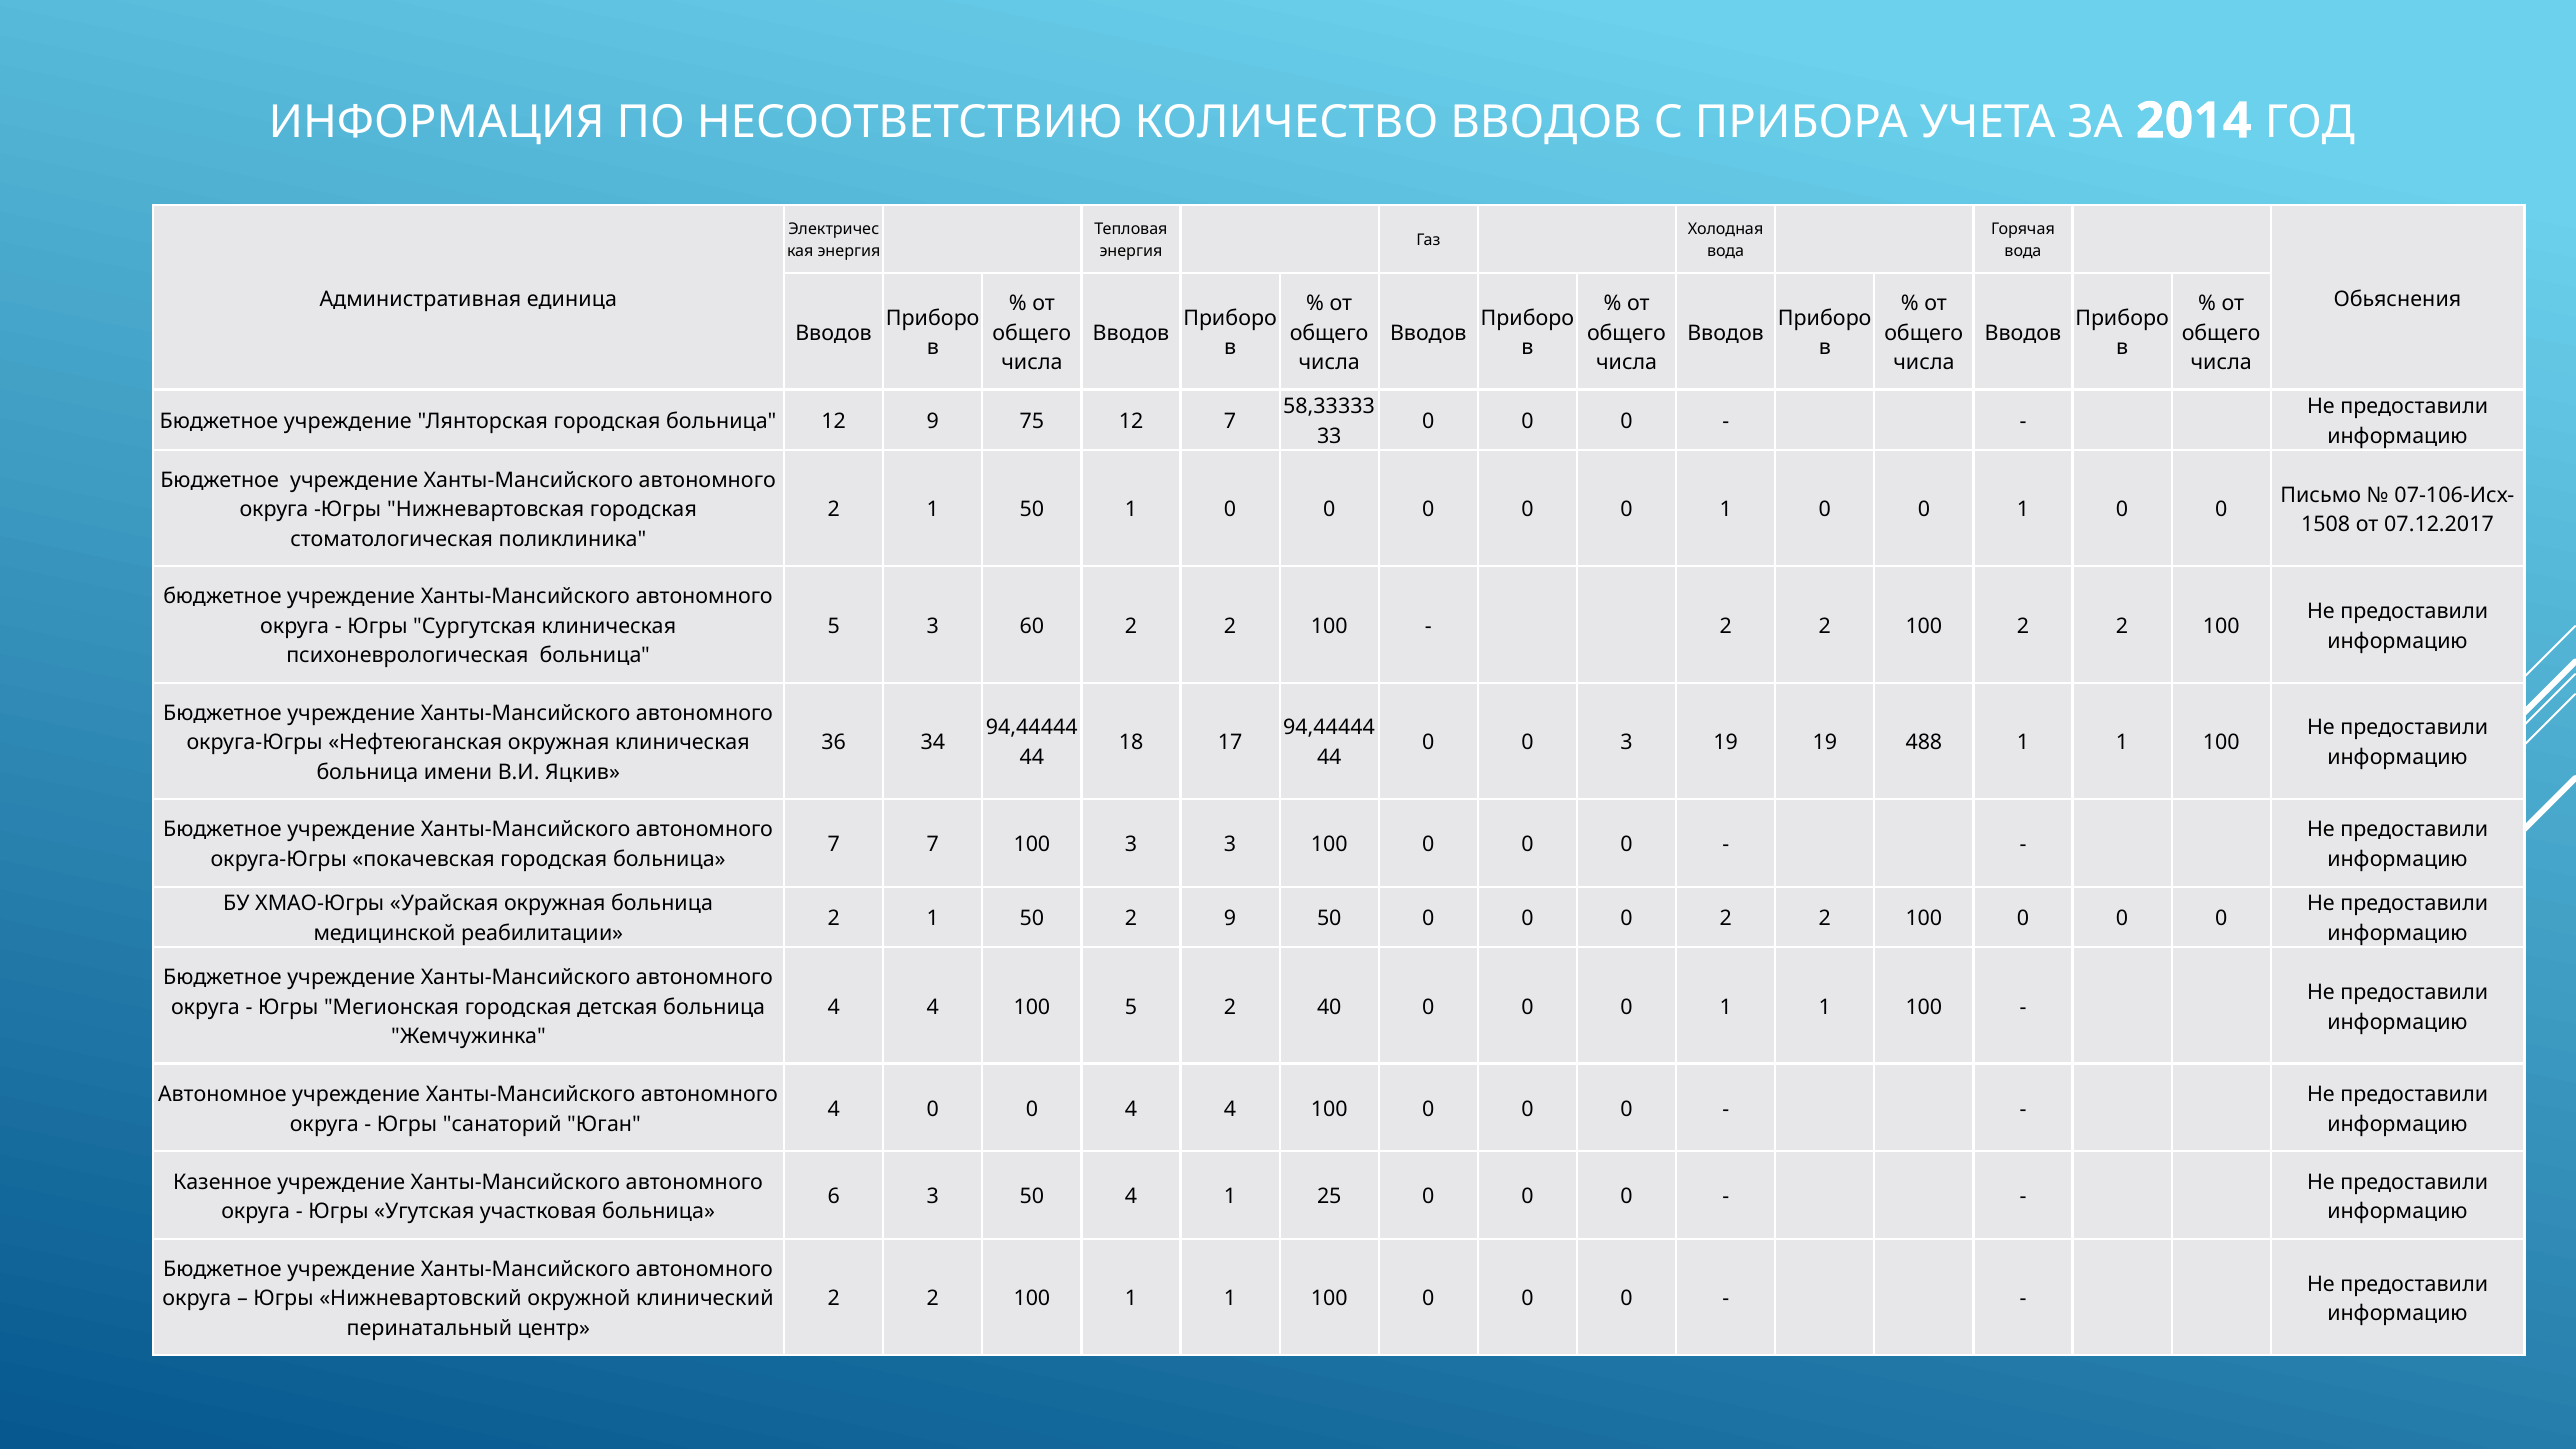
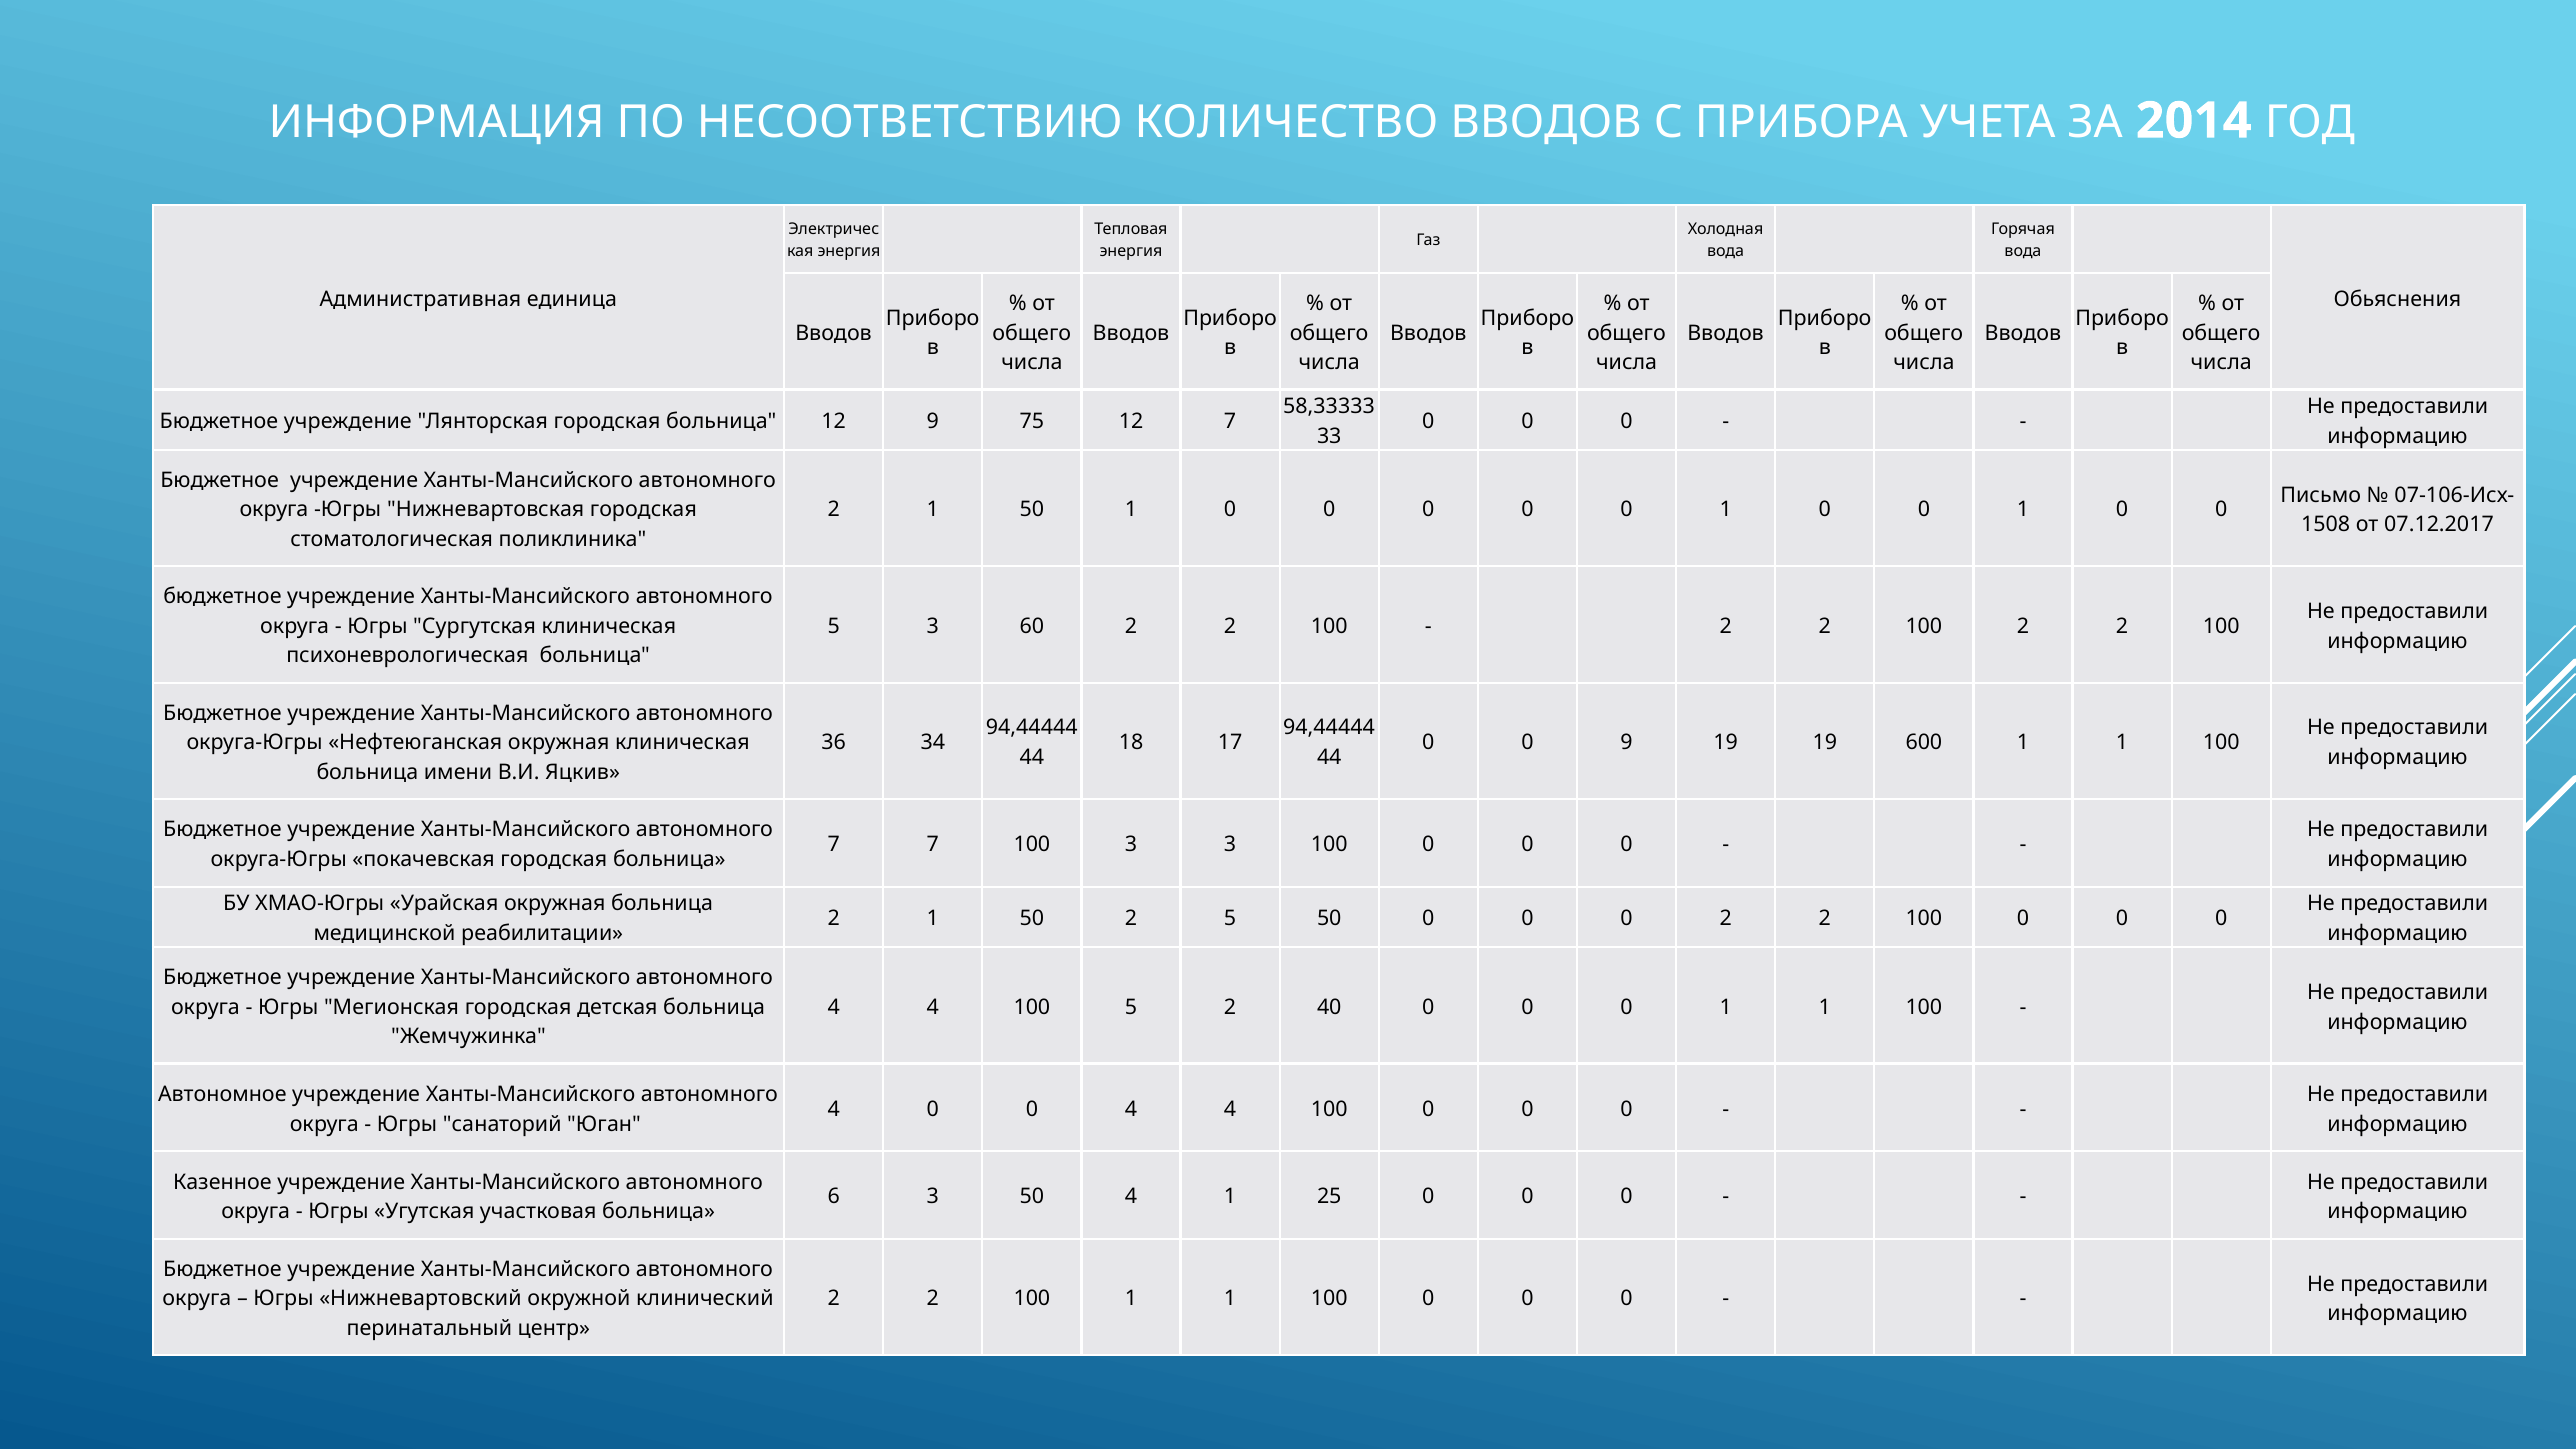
0 3: 3 -> 9 (1627, 743)
488: 488 -> 600 (1924, 743)
2 9: 9 -> 5 (1230, 919)
